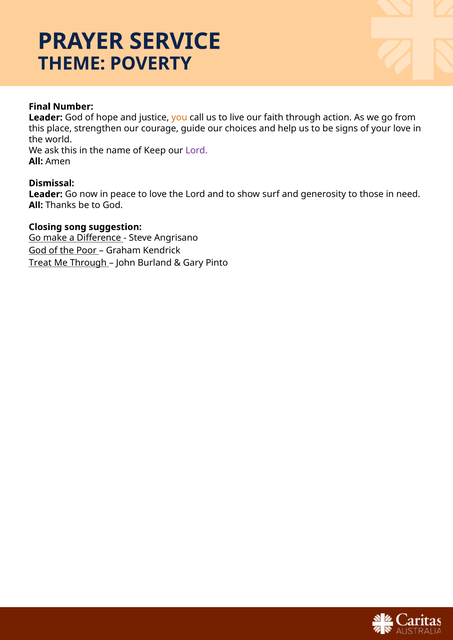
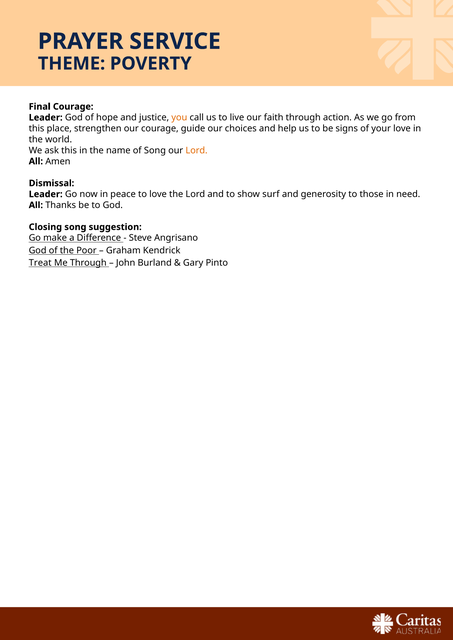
Final Number: Number -> Courage (73, 107)
of Keep: Keep -> Song (155, 151)
Lord colour: purple -> orange (197, 151)
